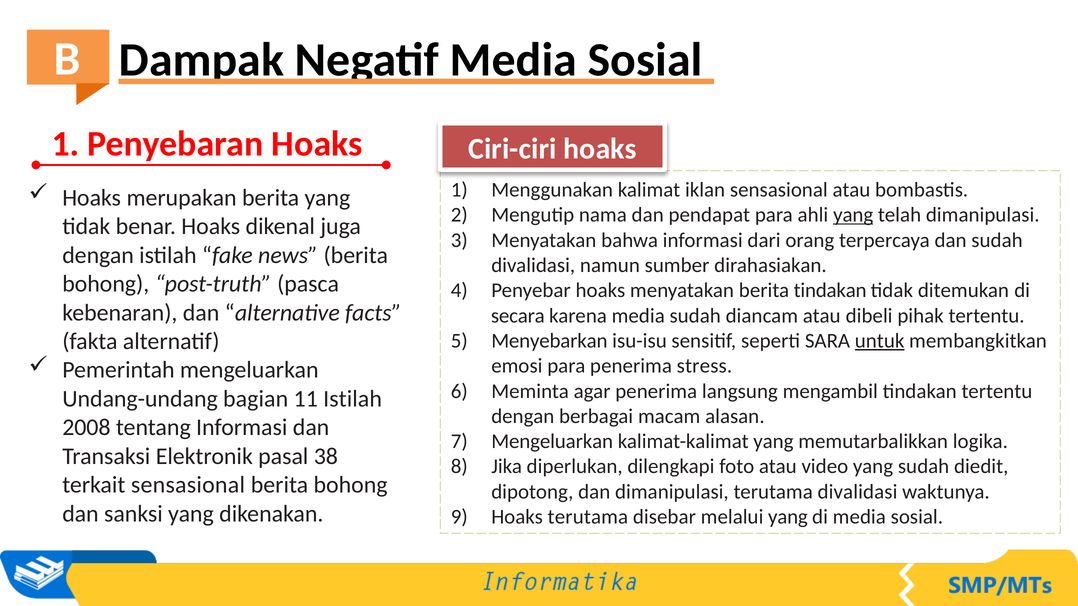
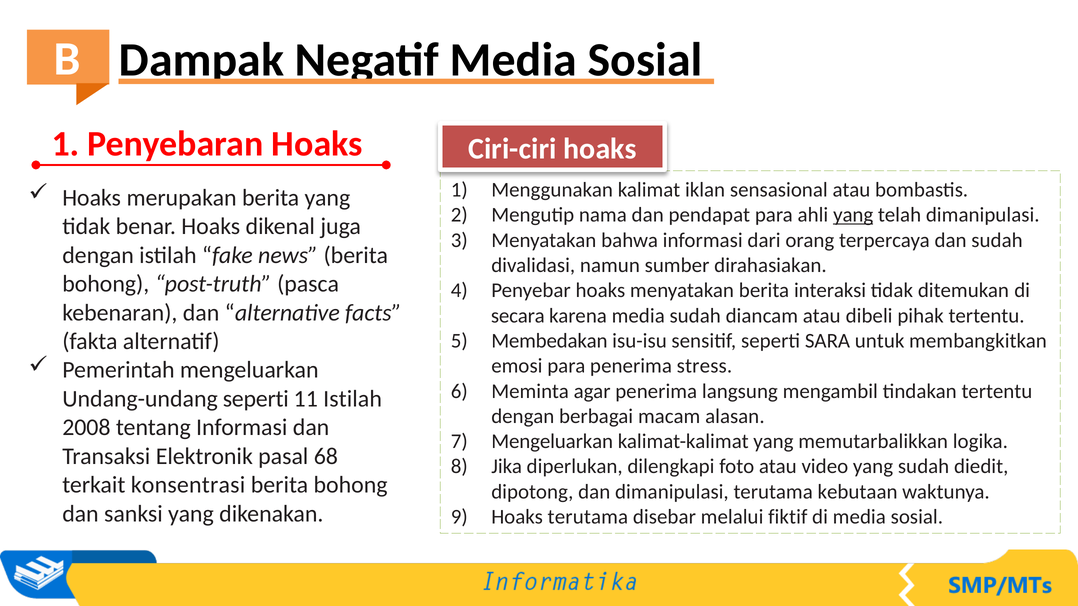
berita tindakan: tindakan -> interaksi (830, 291)
Menyebarkan: Menyebarkan -> Membedakan (549, 341)
untuk underline: present -> none (880, 341)
Undang-undang bagian: bagian -> seperti (256, 399)
38: 38 -> 68 (326, 457)
terkait sensasional: sensasional -> konsentrasi (188, 485)
terutama divalidasi: divalidasi -> kebutaan (858, 492)
melalui yang: yang -> fiktif (788, 517)
